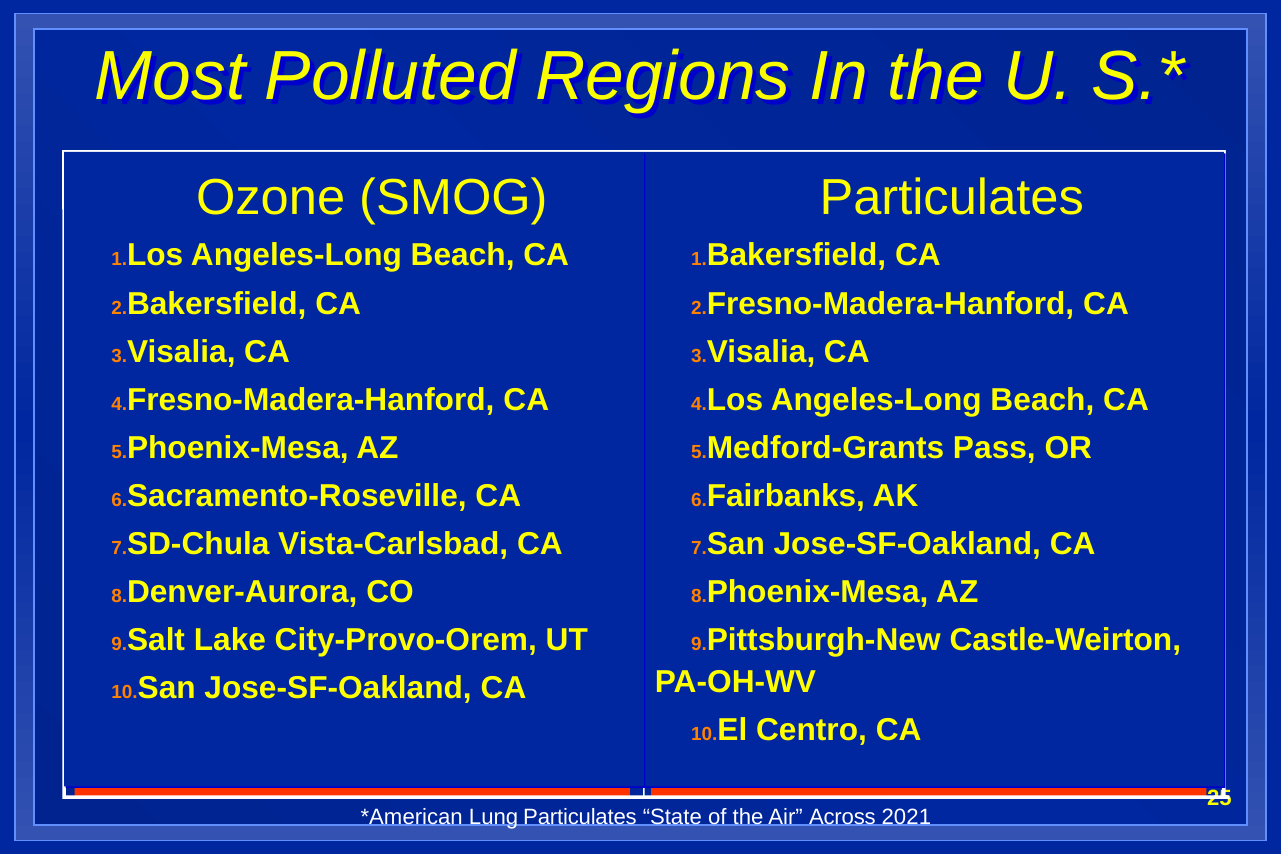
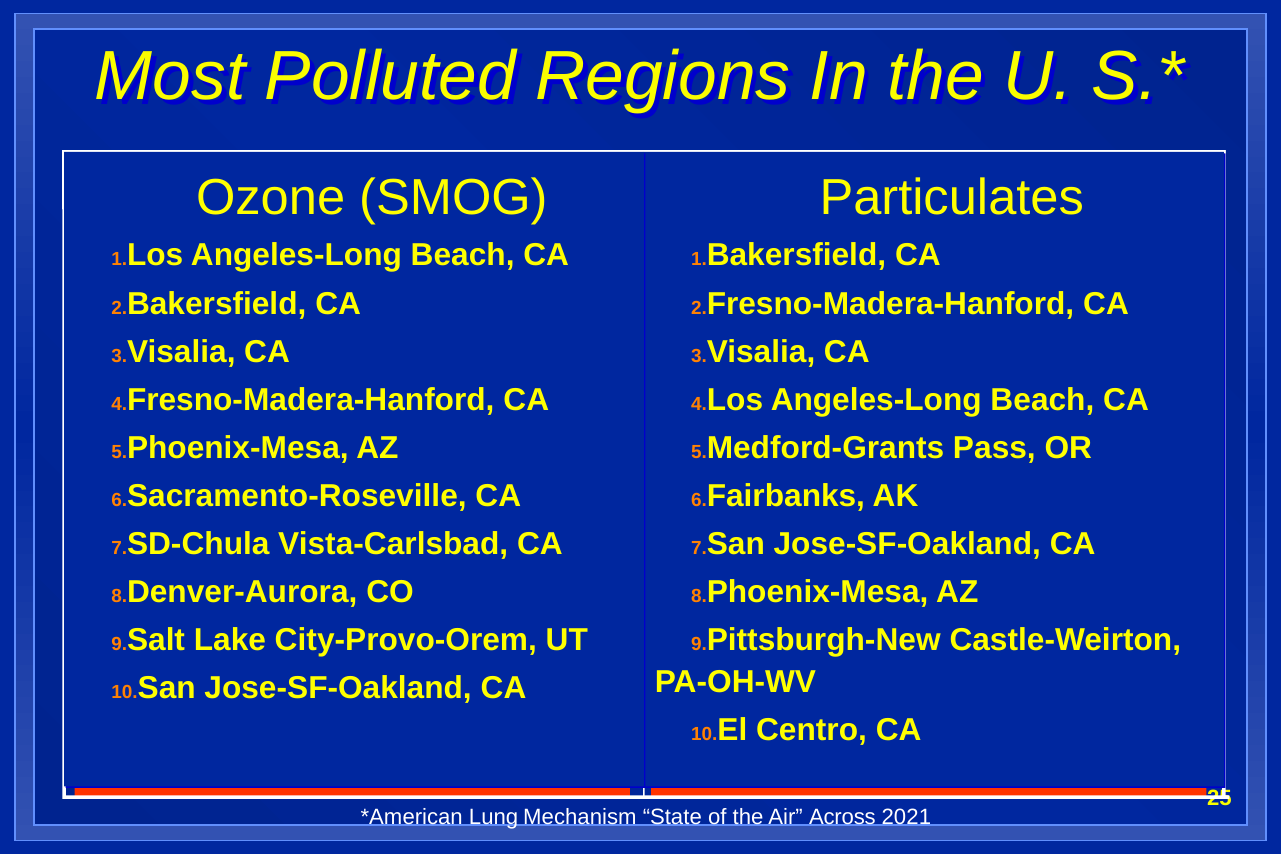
Lung Particulates: Particulates -> Mechanism (580, 818)
